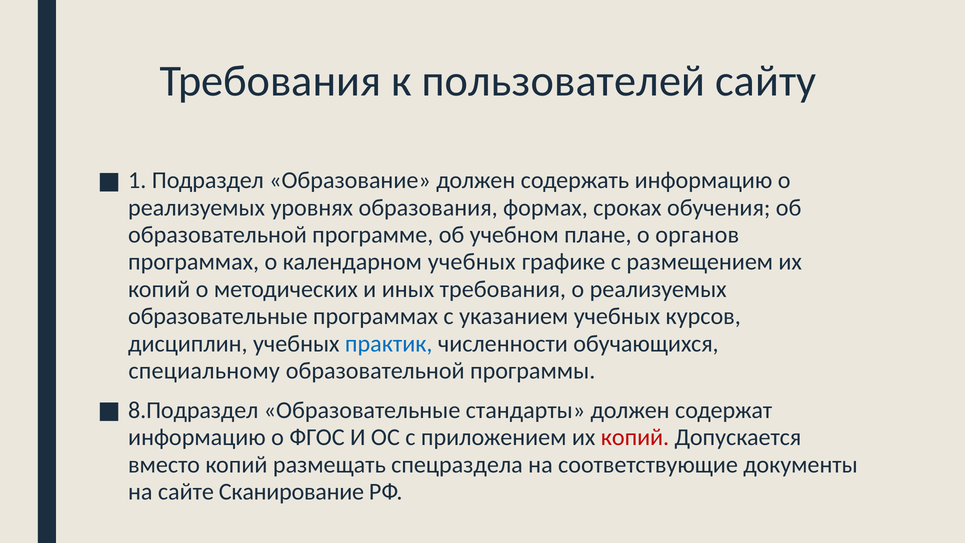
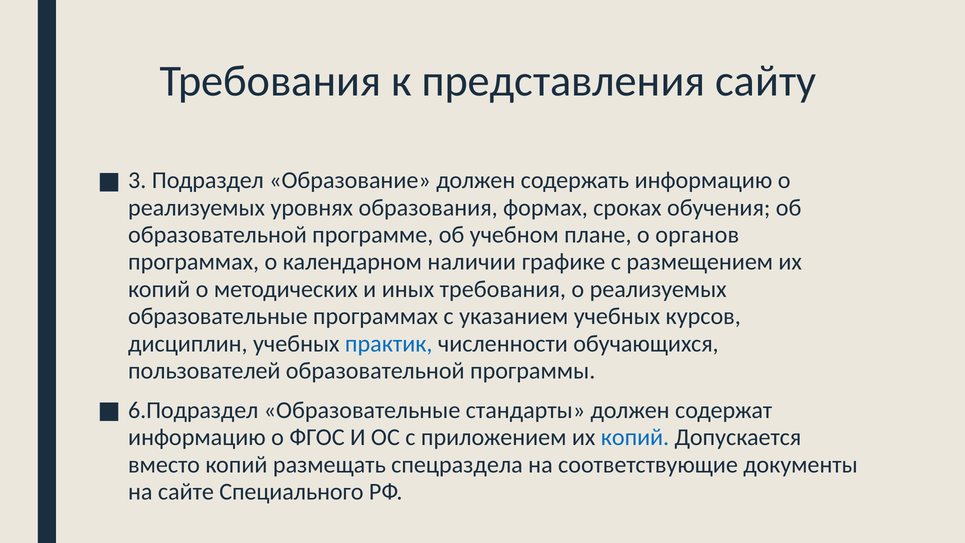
пользователей: пользователей -> представления (563, 81)
1: 1 -> 3 (137, 180)
календарном учебных: учебных -> наличии (472, 262)
специальному: специальному -> пользователей (204, 371)
8.Подраздел: 8.Подраздел -> 6.Подраздел (193, 410)
копий colour: red -> blue (635, 437)
Сканирование: Сканирование -> Специального (291, 492)
